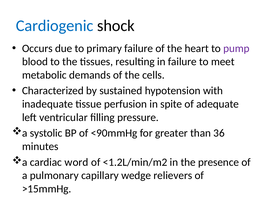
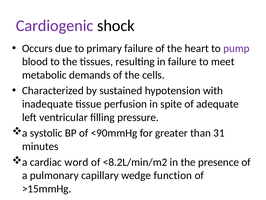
Cardiogenic colour: blue -> purple (55, 26)
36: 36 -> 31 (219, 133)
<1.2L/min/m2: <1.2L/min/m2 -> <8.2L/min/m2 (135, 162)
relievers: relievers -> function (173, 175)
